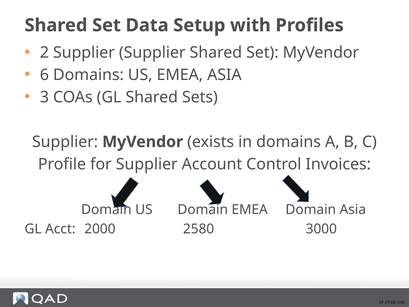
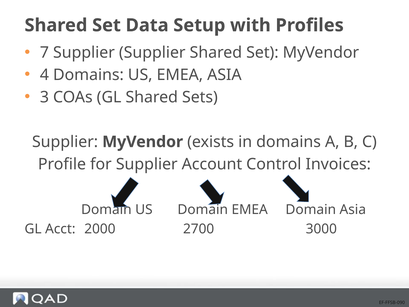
2: 2 -> 7 (44, 53)
6: 6 -> 4 (44, 75)
2580: 2580 -> 2700 (199, 229)
